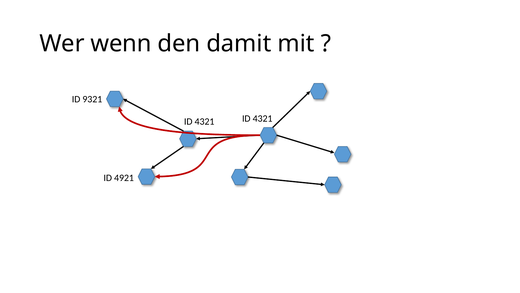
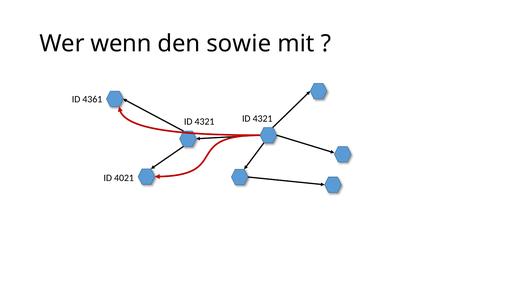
damit: damit -> sowie (239, 44)
9321: 9321 -> 4361 (92, 99)
4921: 4921 -> 4021 (124, 178)
